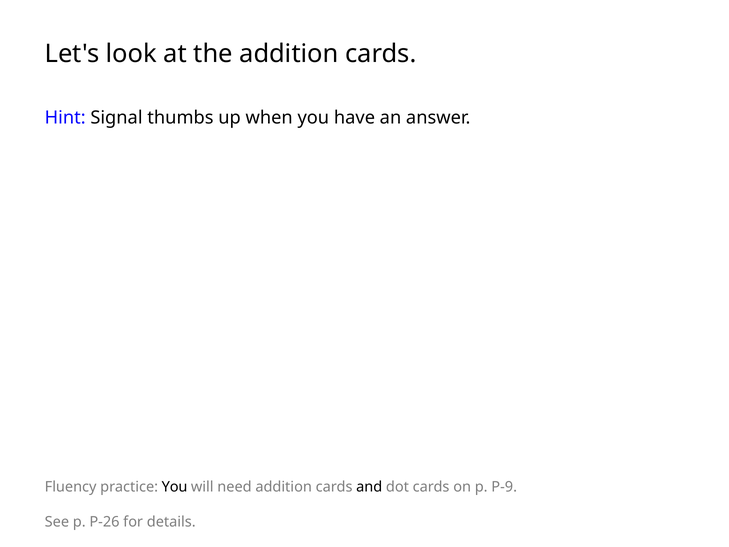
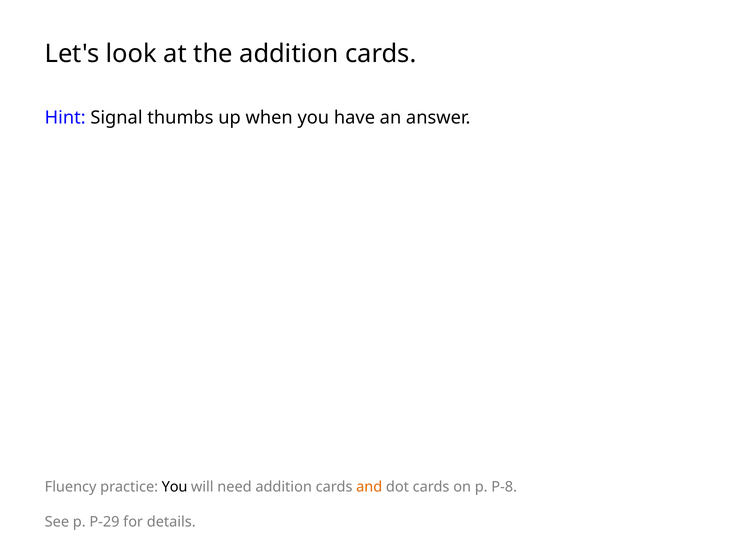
and colour: black -> orange (369, 487)
P-9: P-9 -> P-8 (504, 487)
P-26: P-26 -> P-29 (104, 522)
